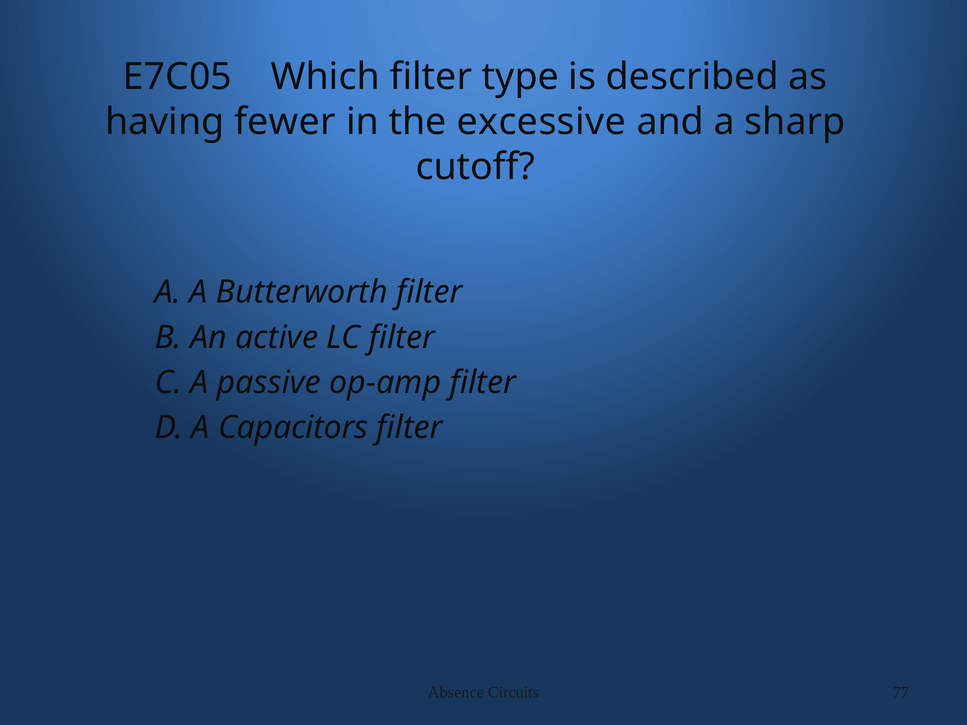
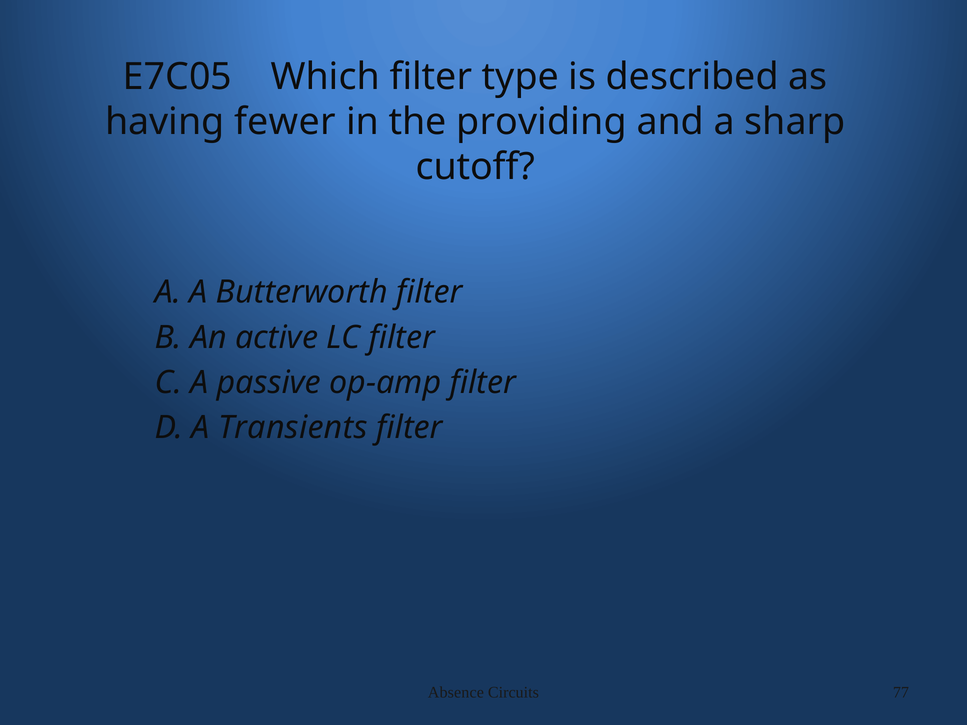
excessive: excessive -> providing (542, 122)
Capacitors: Capacitors -> Transients (293, 428)
